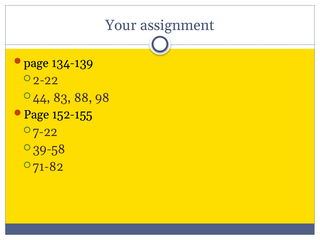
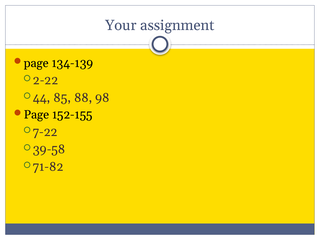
83: 83 -> 85 (62, 98)
